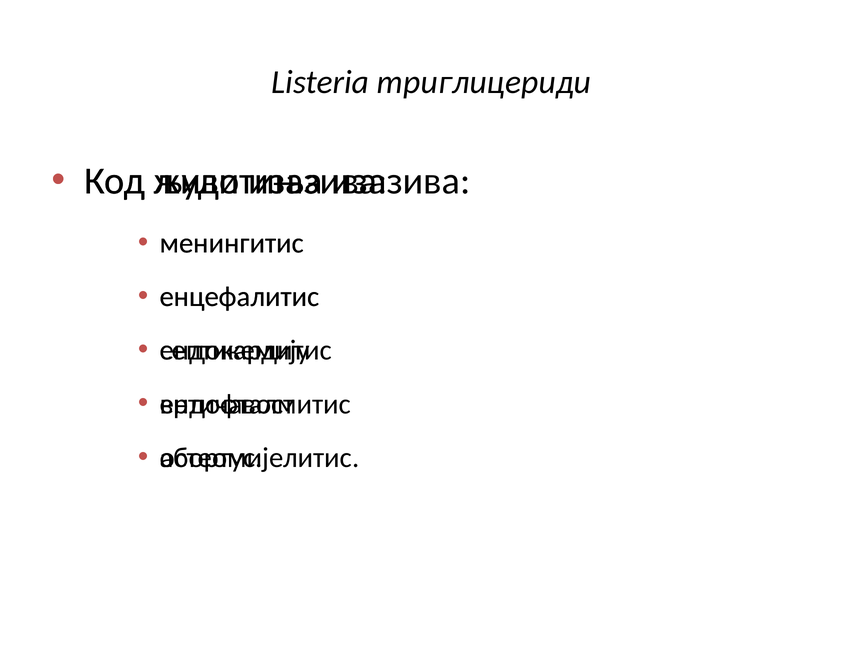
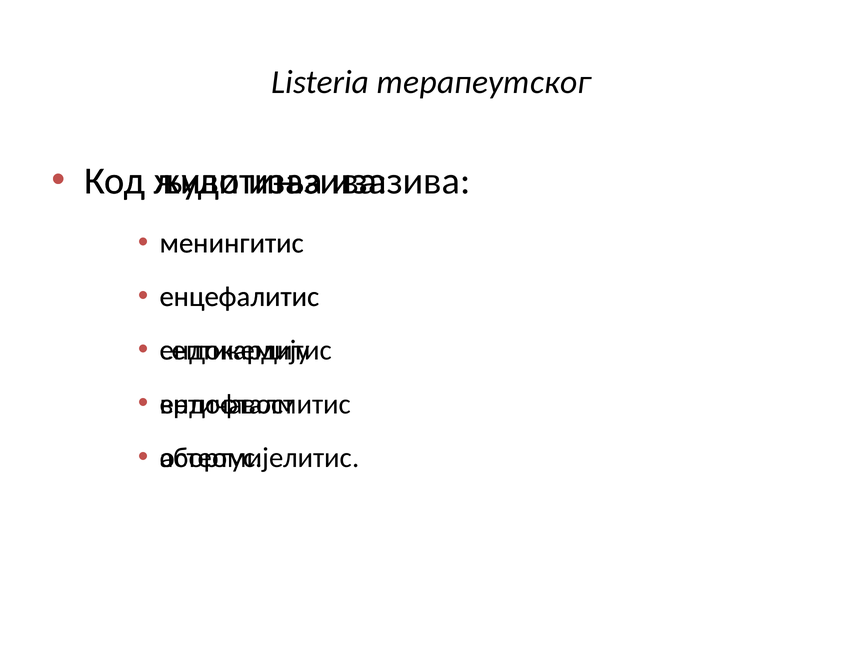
триглицериди: триглицериди -> терапеутског (484, 82)
